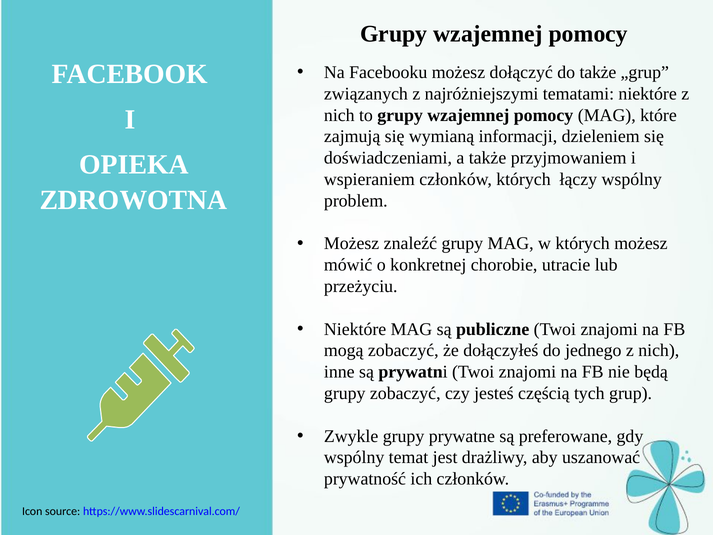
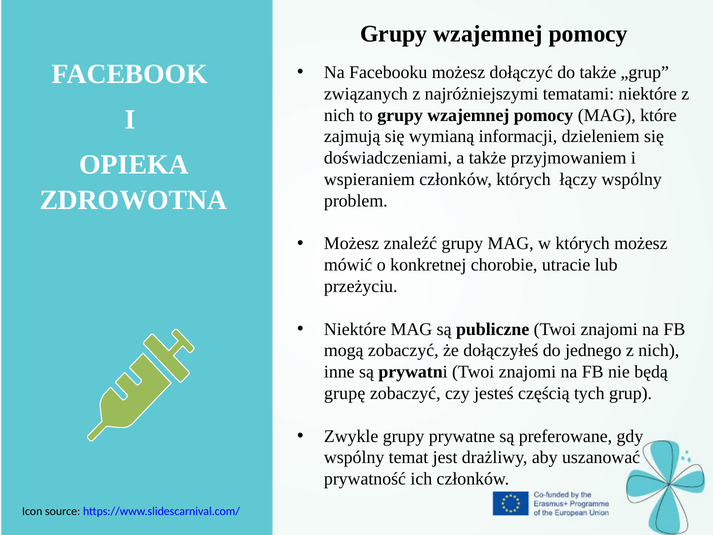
grupy: grupy -> grupę (345, 393)
